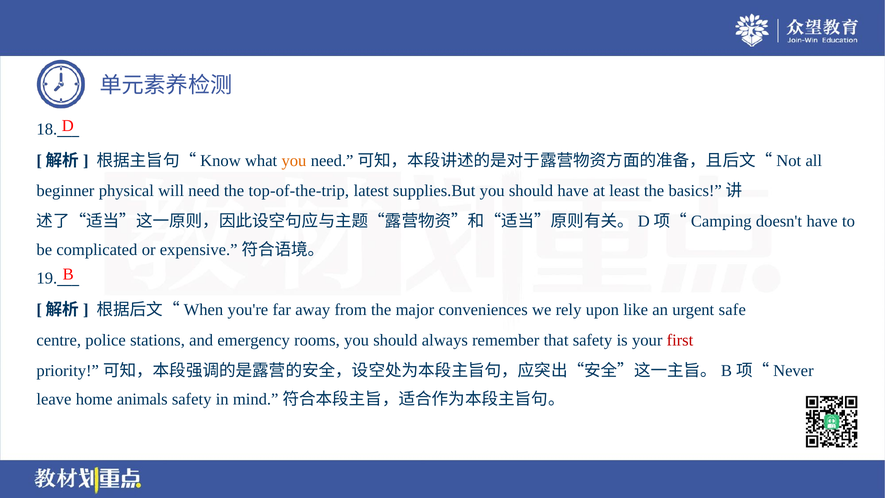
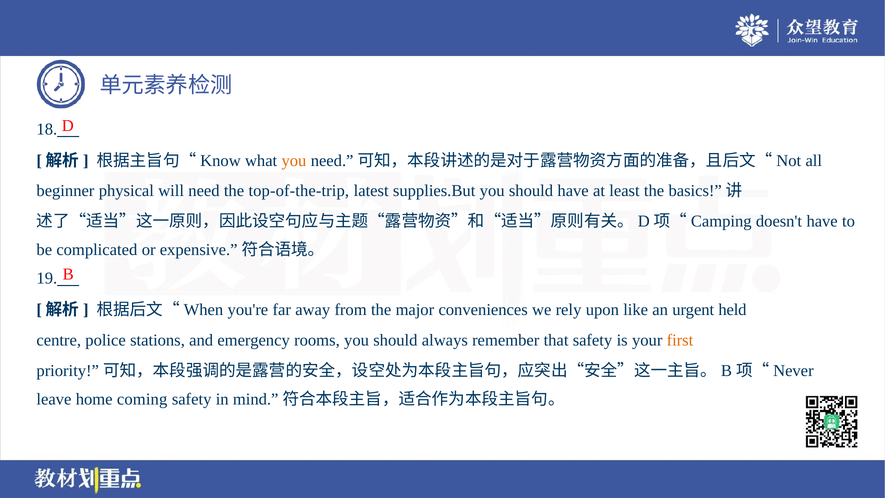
safe: safe -> held (732, 310)
first colour: red -> orange (680, 340)
animals: animals -> coming (142, 399)
